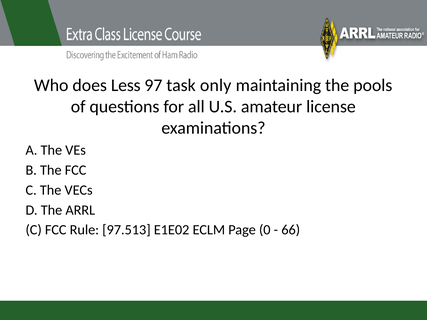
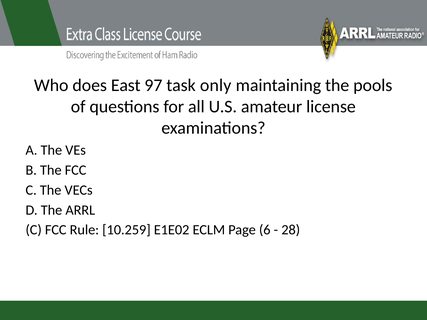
Less: Less -> East (126, 85)
97.513: 97.513 -> 10.259 (126, 230)
0: 0 -> 6 (265, 230)
66: 66 -> 28 (291, 230)
